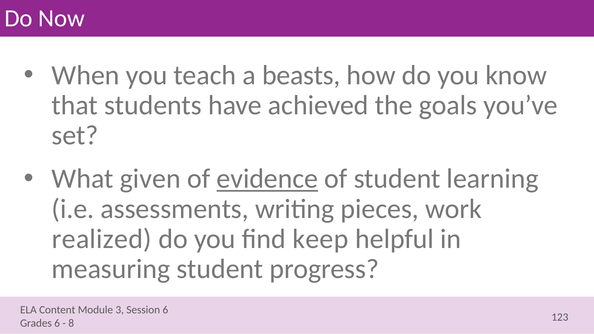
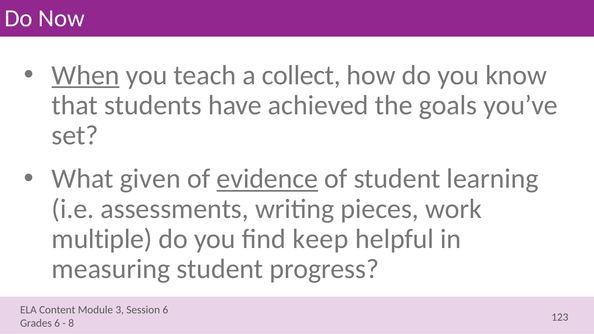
When underline: none -> present (86, 75)
beasts: beasts -> collect (301, 75)
realized: realized -> multiple (102, 239)
